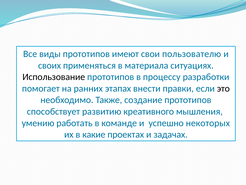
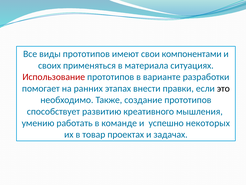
пользователю: пользователю -> компонентами (192, 54)
Использование colour: black -> red (54, 77)
процессу: процессу -> варианте (162, 77)
какие: какие -> товар (94, 134)
